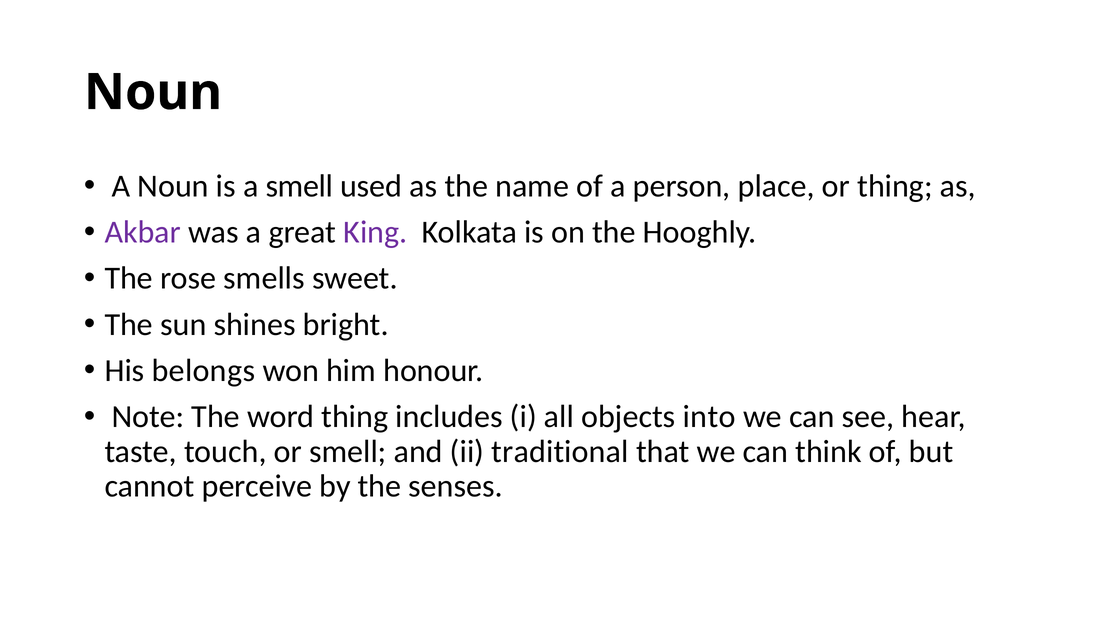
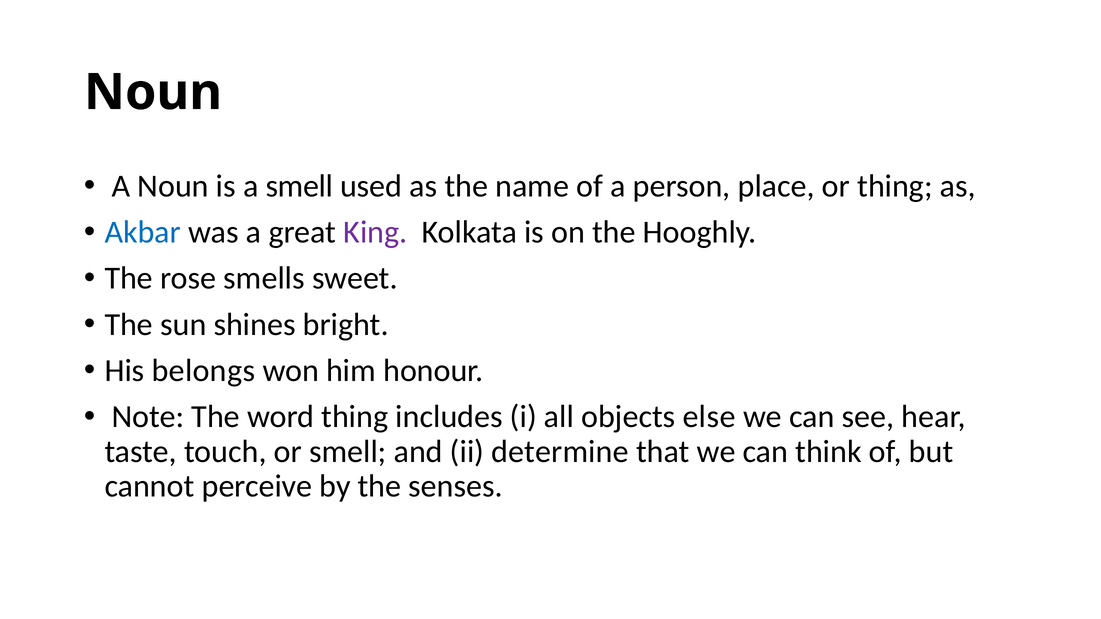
Akbar colour: purple -> blue (143, 232)
into: into -> else (709, 417)
traditional: traditional -> determine (560, 452)
